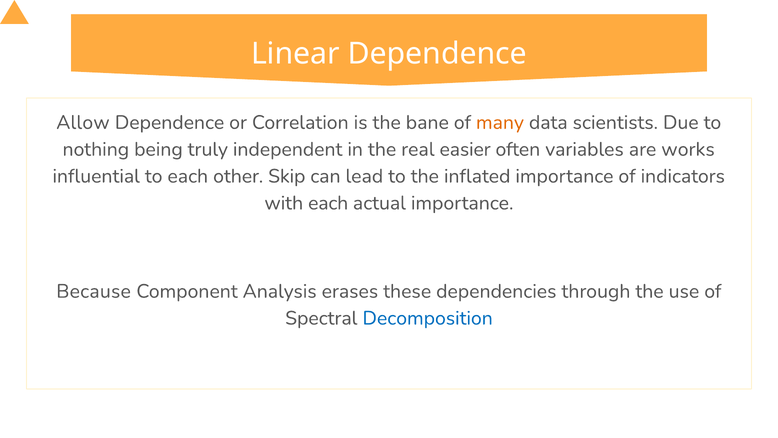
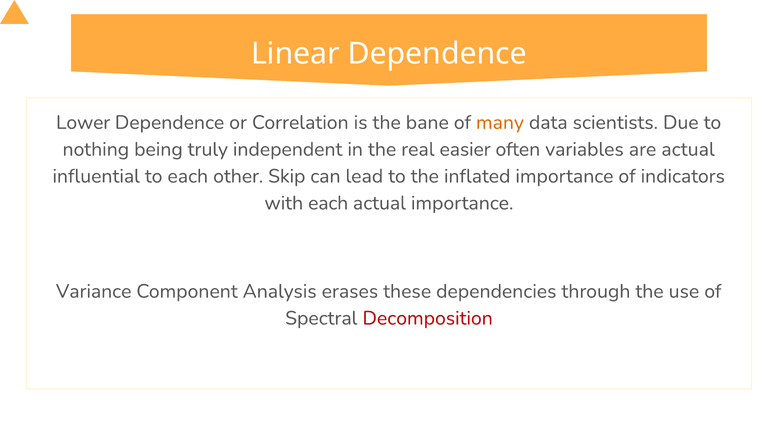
Allow: Allow -> Lower (83, 122)
are works: works -> actual (688, 149)
Because: Because -> Variance (94, 291)
Decomposition colour: blue -> red (428, 318)
